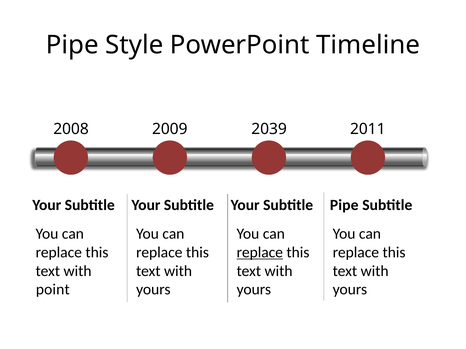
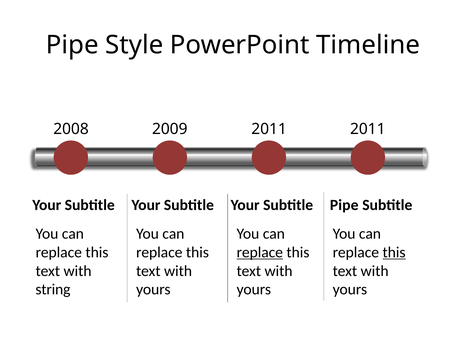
2009 2039: 2039 -> 2011 (269, 129)
this underline: none -> present (394, 253)
point: point -> string (53, 290)
